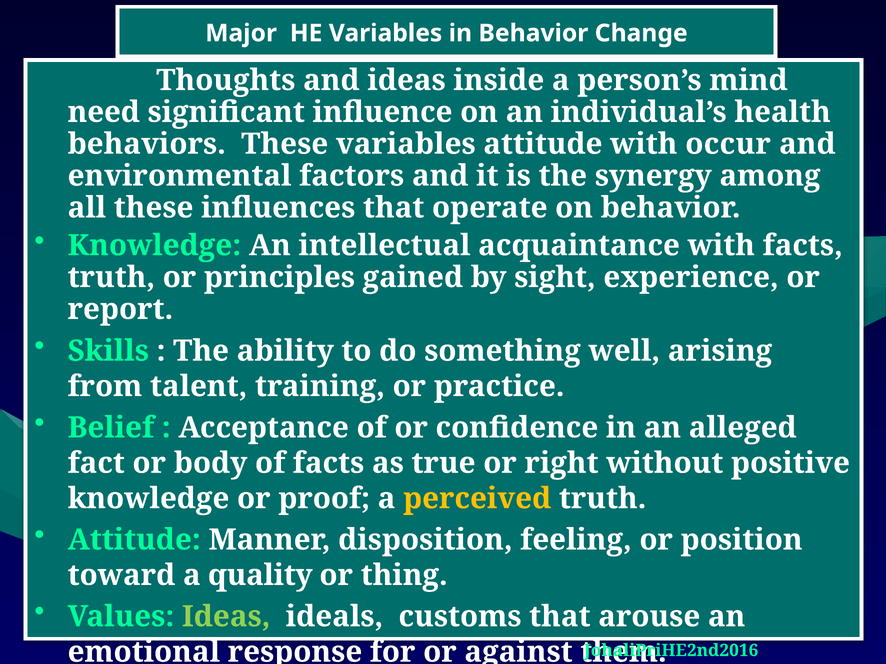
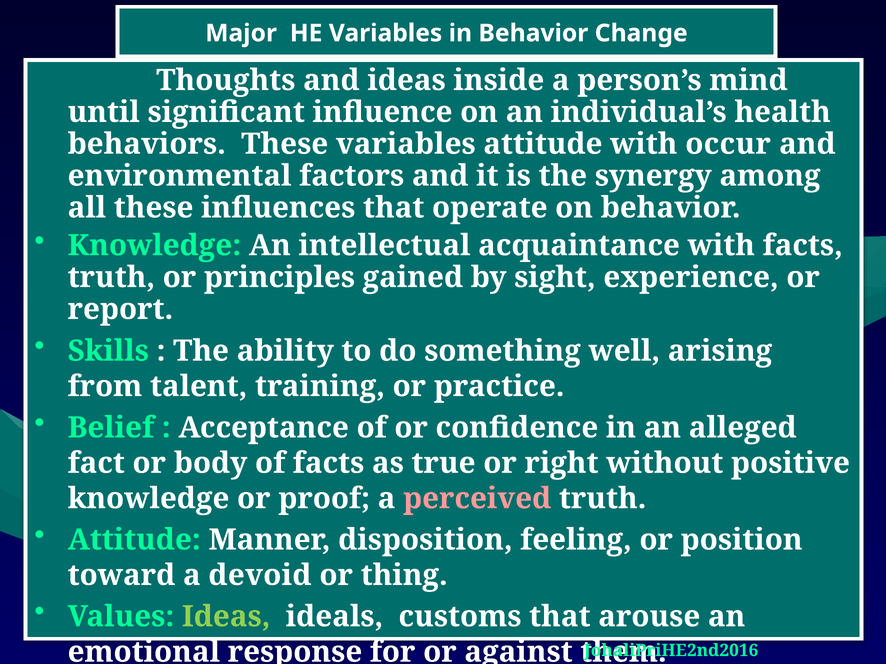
need: need -> until (104, 112)
perceived colour: yellow -> pink (477, 499)
quality: quality -> devoid (260, 576)
